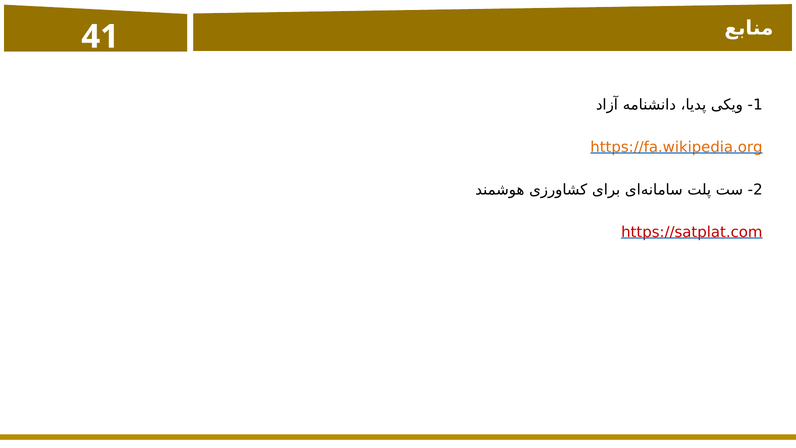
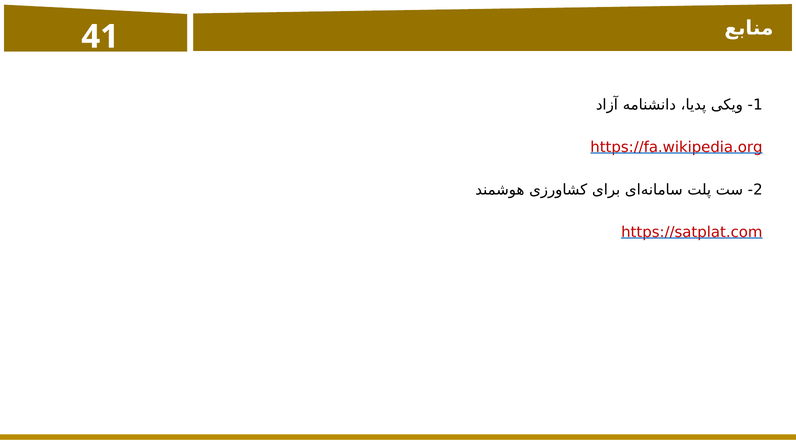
https://fa.wikipedia.org colour: orange -> red (676, 147)
